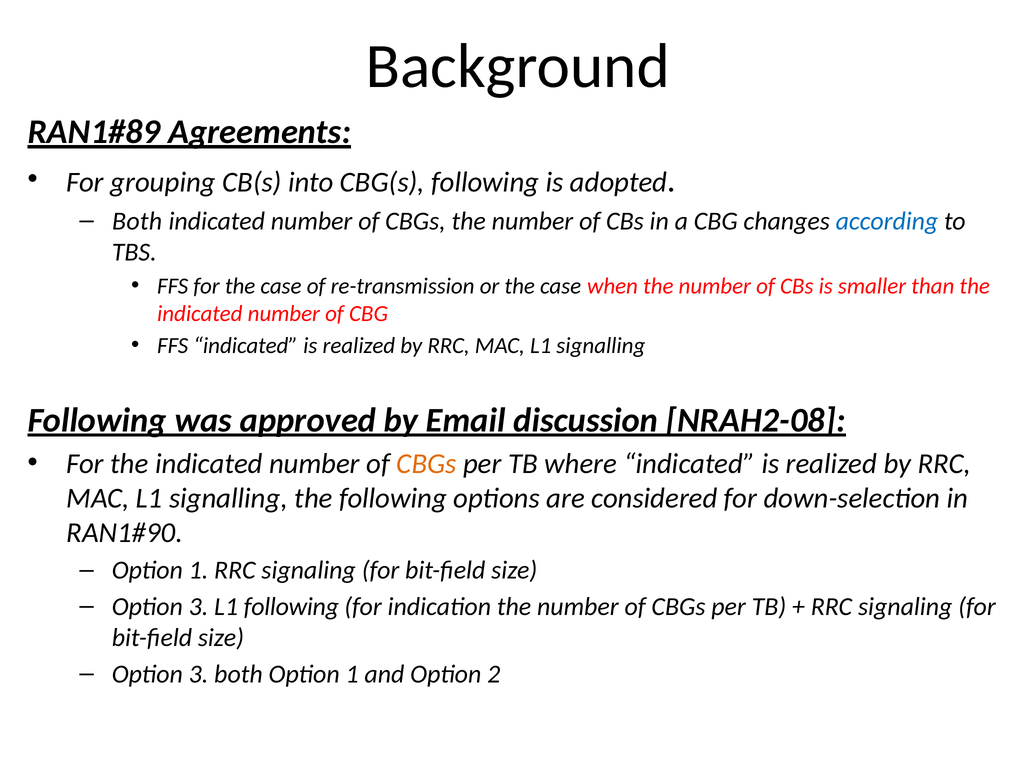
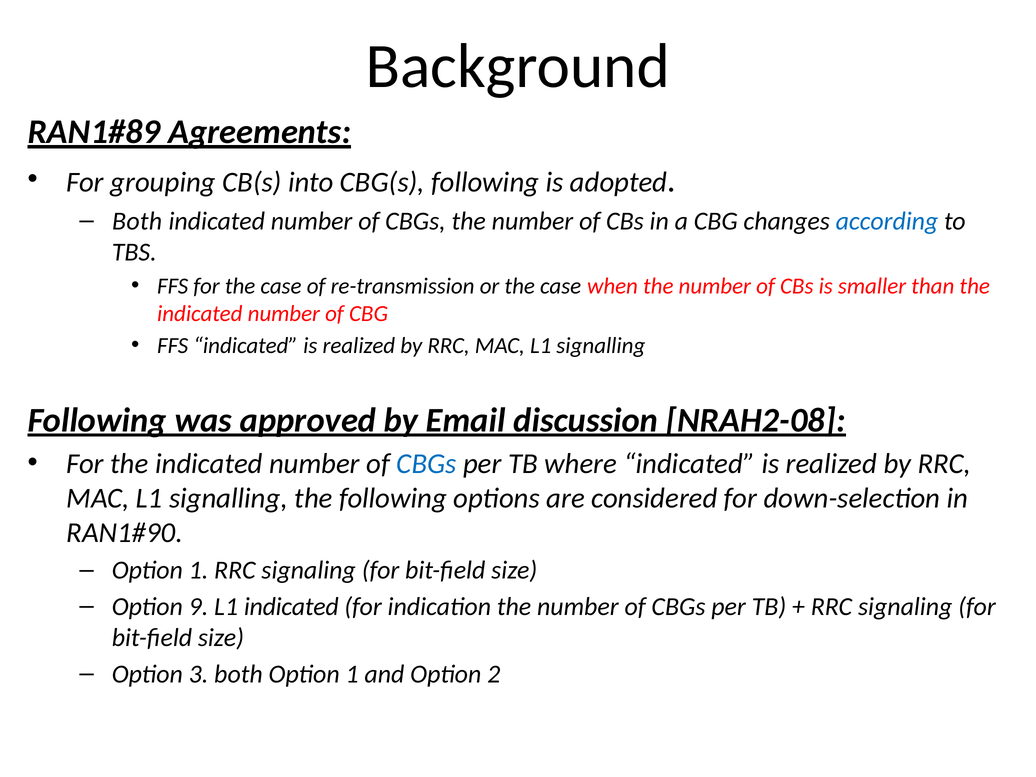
CBGs colour: orange -> blue (427, 464)
3: 3 -> 9 (199, 607)
L1 following: following -> indicated (291, 607)
